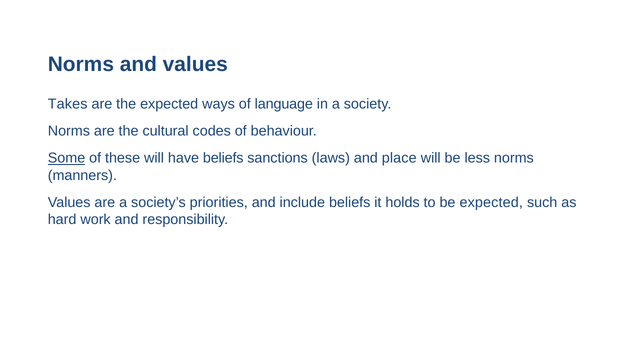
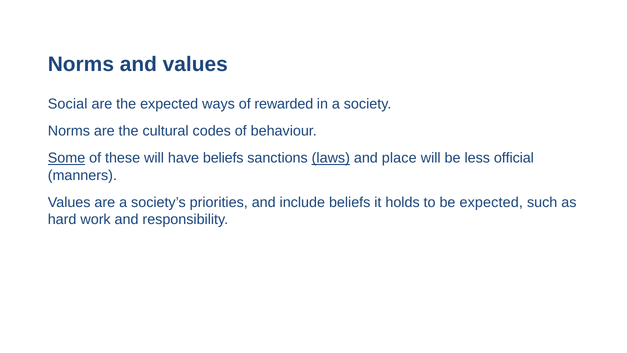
Takes: Takes -> Social (68, 104)
language: language -> rewarded (284, 104)
laws underline: none -> present (331, 158)
less norms: norms -> official (514, 158)
